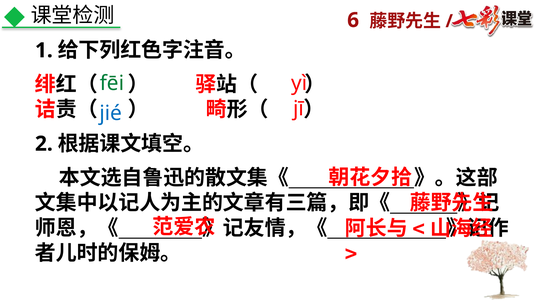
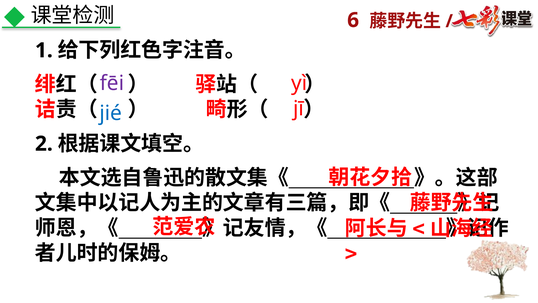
fēi colour: green -> purple (112, 83)
